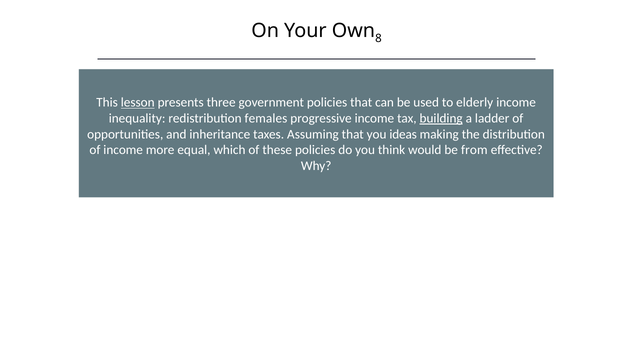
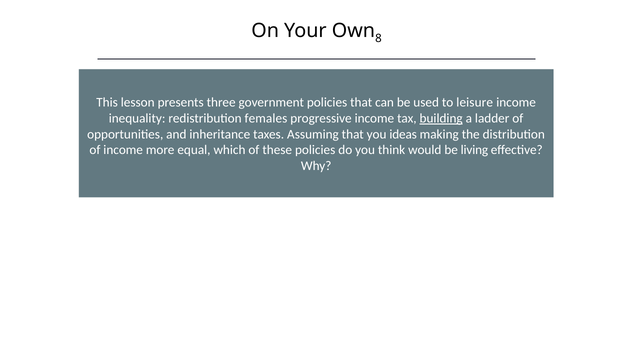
lesson underline: present -> none (138, 103)
elderly: elderly -> leisure (475, 103)
from: from -> living (474, 150)
